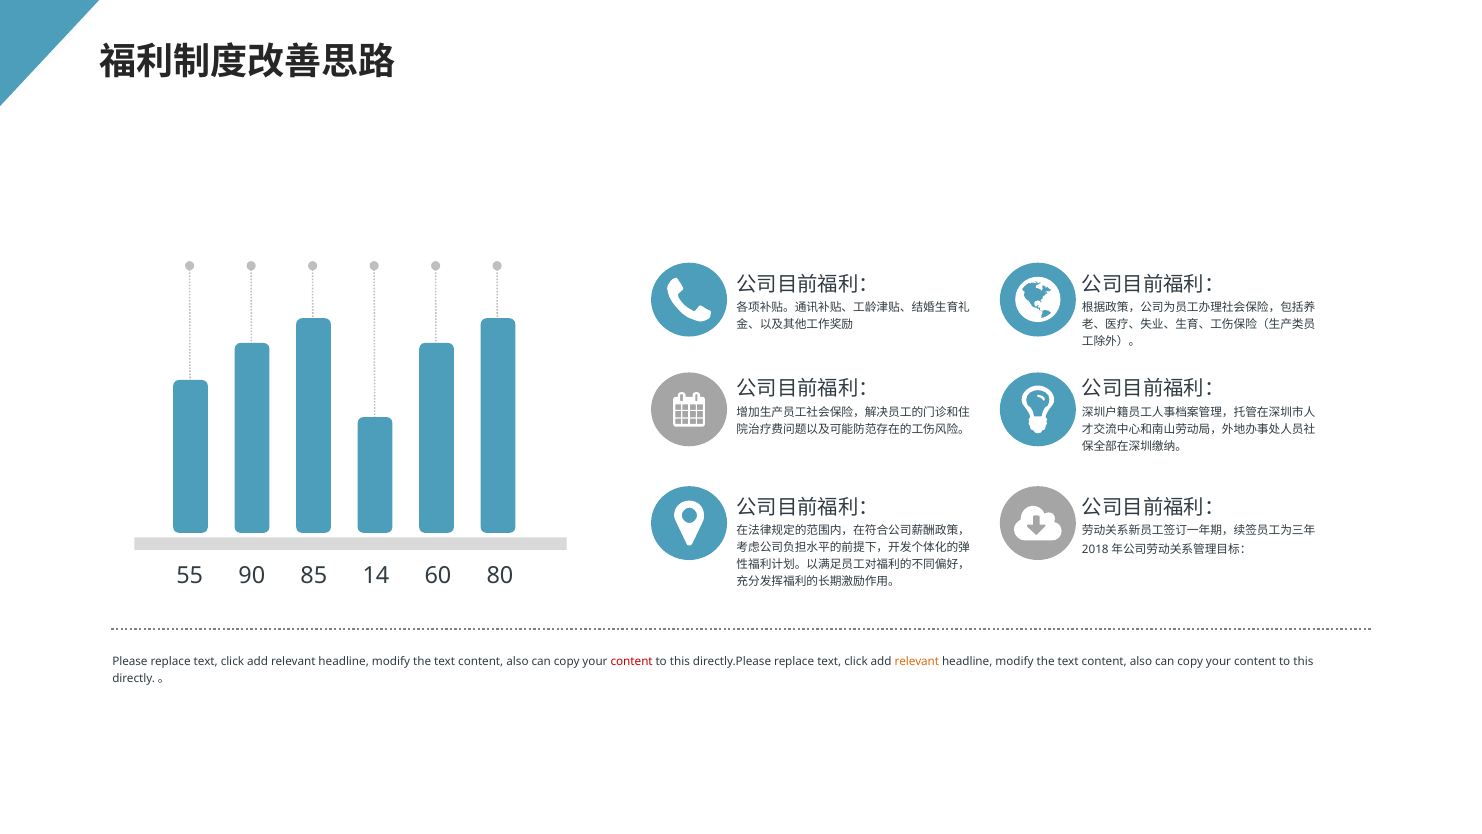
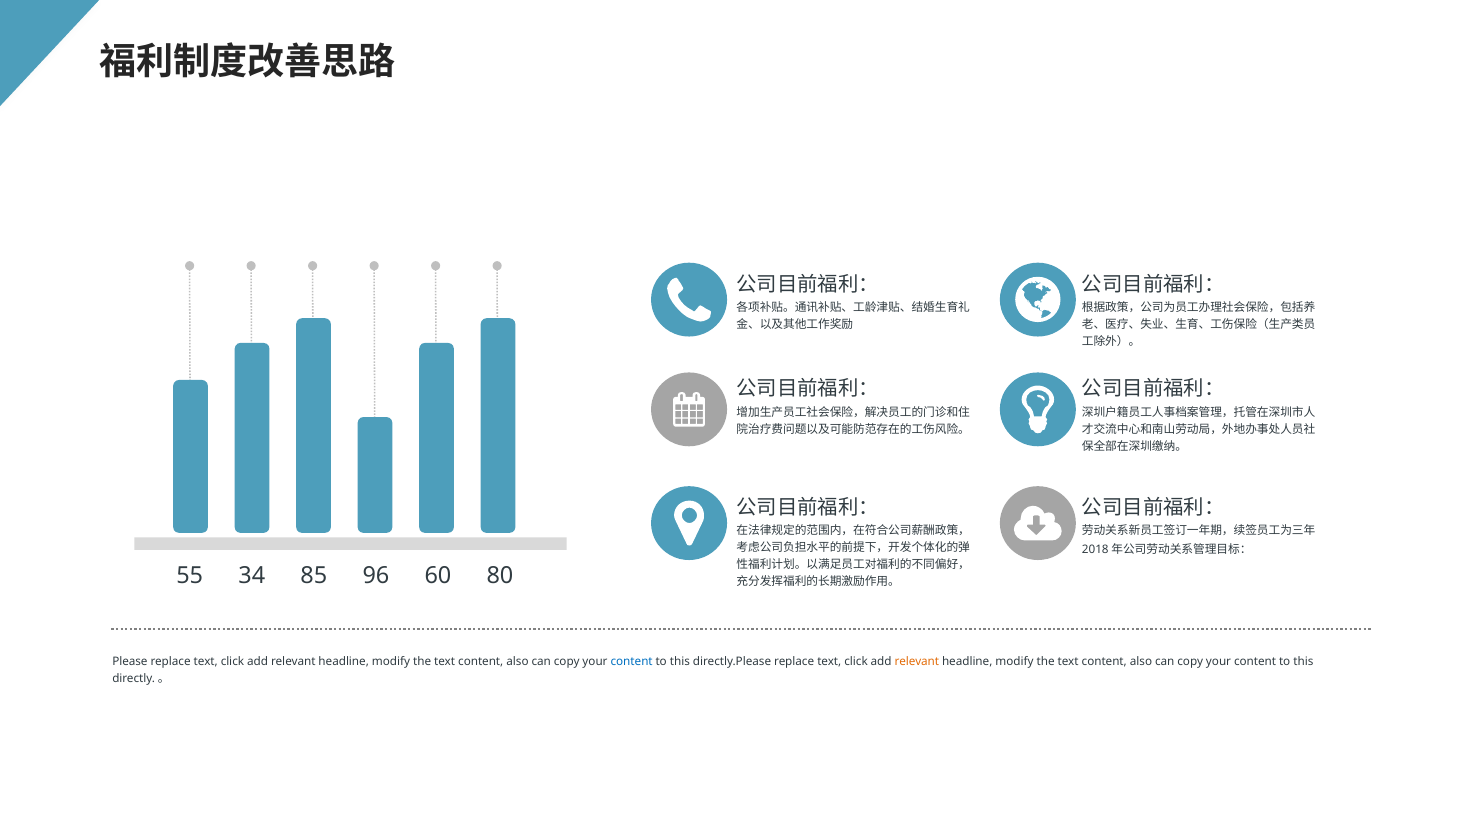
90: 90 -> 34 (252, 576)
14: 14 -> 96 (376, 576)
content colour: red -> blue (632, 661)
